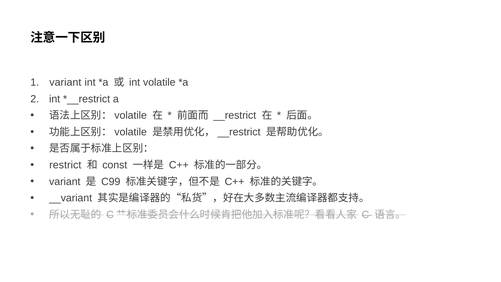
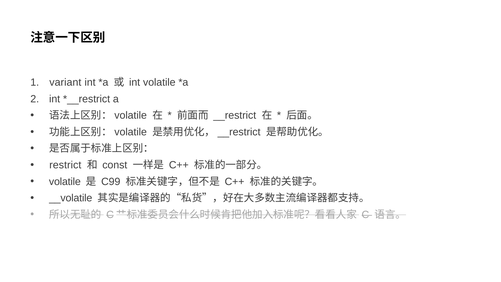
variant: variant -> volatile (65, 181)
__variant: __variant -> __volatile (71, 198)
